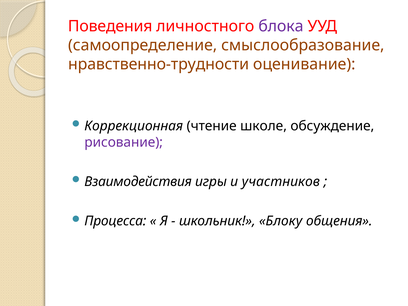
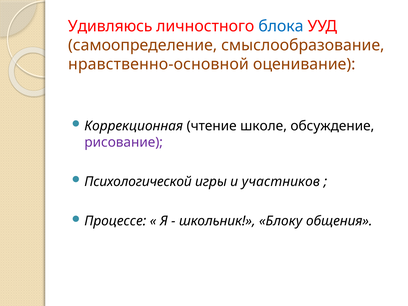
Поведения: Поведения -> Удивляюсь (110, 26)
блока colour: purple -> blue (281, 26)
нравственно-трудности: нравственно-трудности -> нравственно-основной (158, 64)
Взаимодействия: Взаимодействия -> Психологической (138, 182)
Процесса: Процесса -> Процессе (115, 221)
